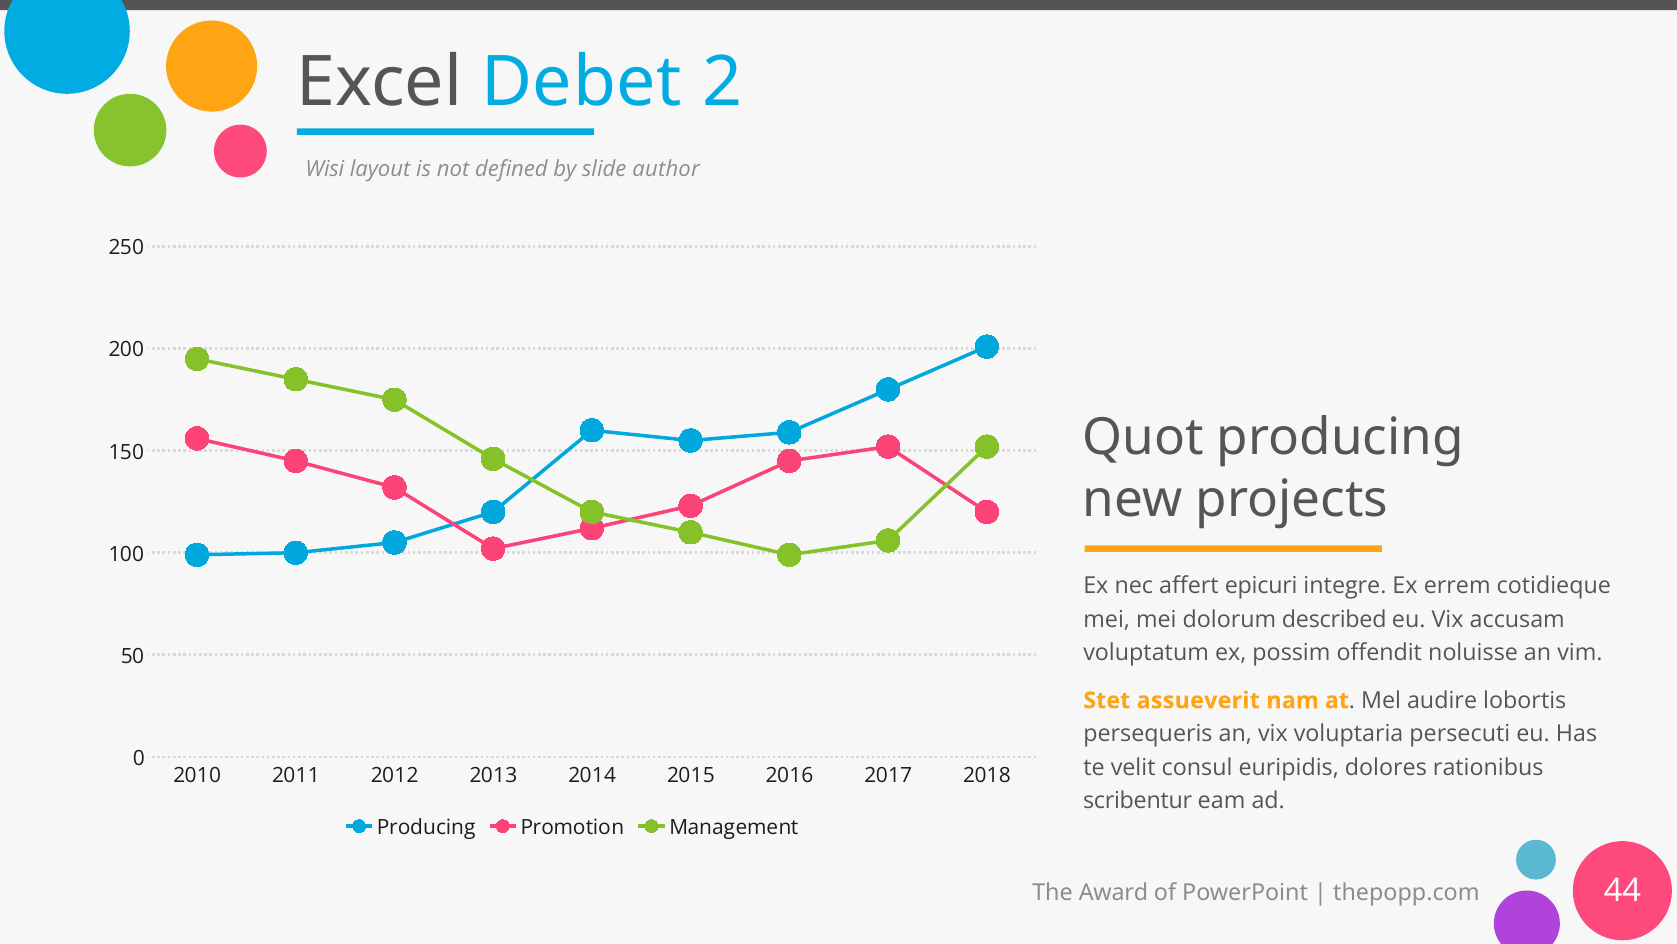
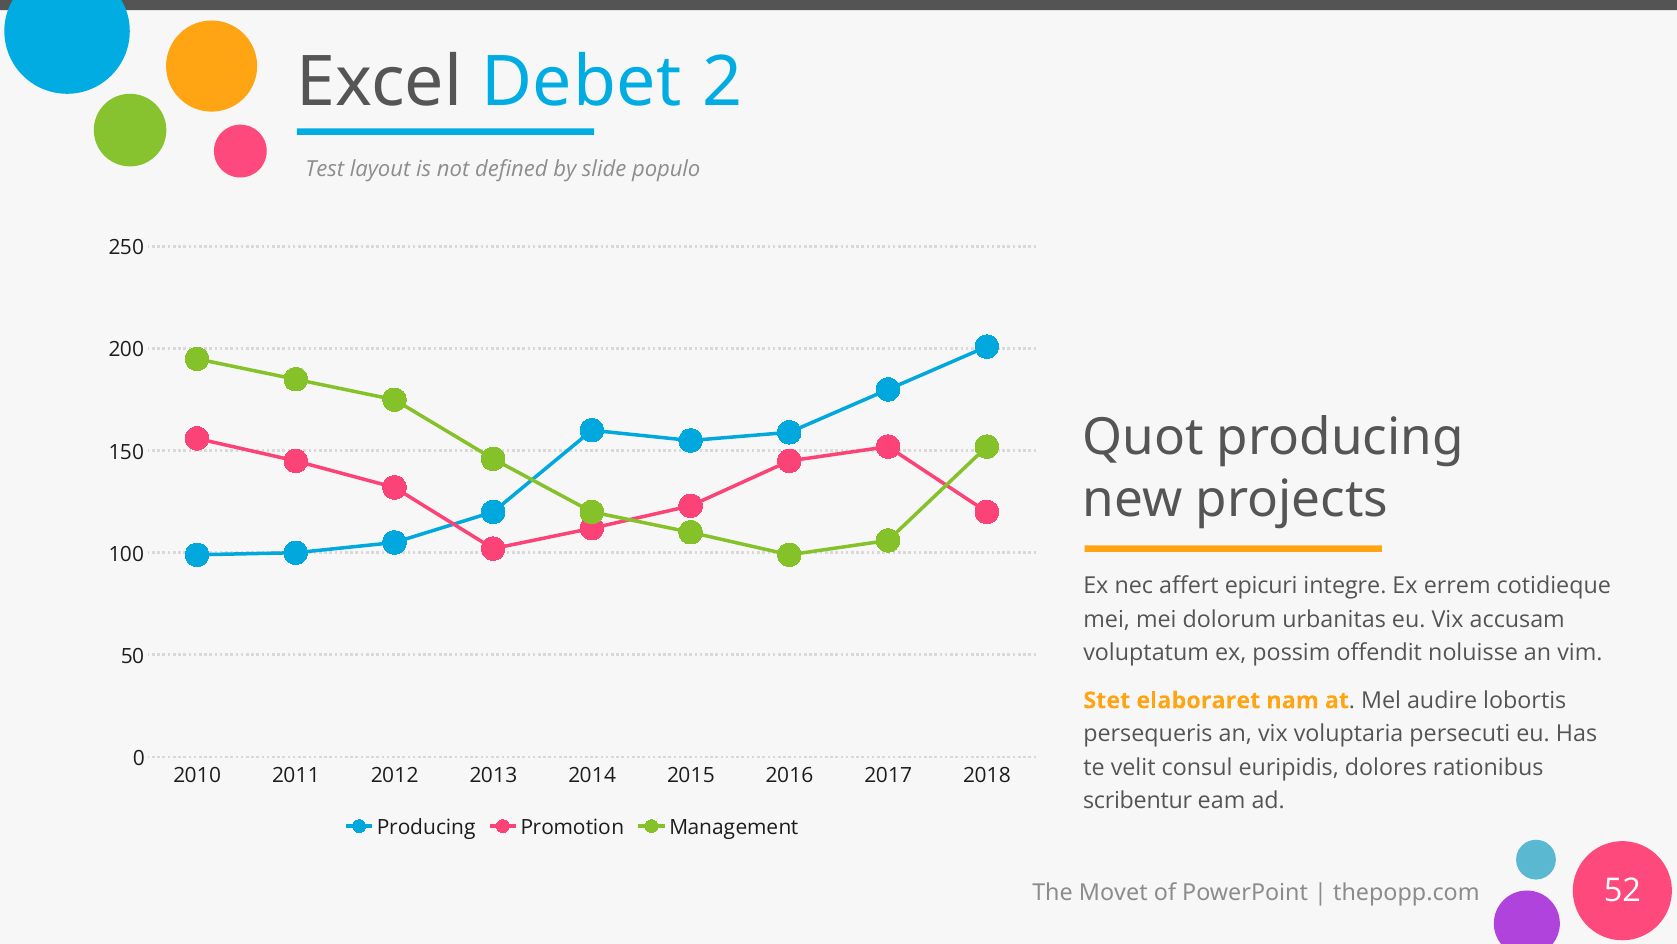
Wisi: Wisi -> Test (325, 169)
author: author -> populo (666, 169)
described: described -> urbanitas (1334, 619)
assueverit: assueverit -> elaboraret (1198, 700)
Award: Award -> Movet (1113, 893)
44: 44 -> 52 (1622, 890)
